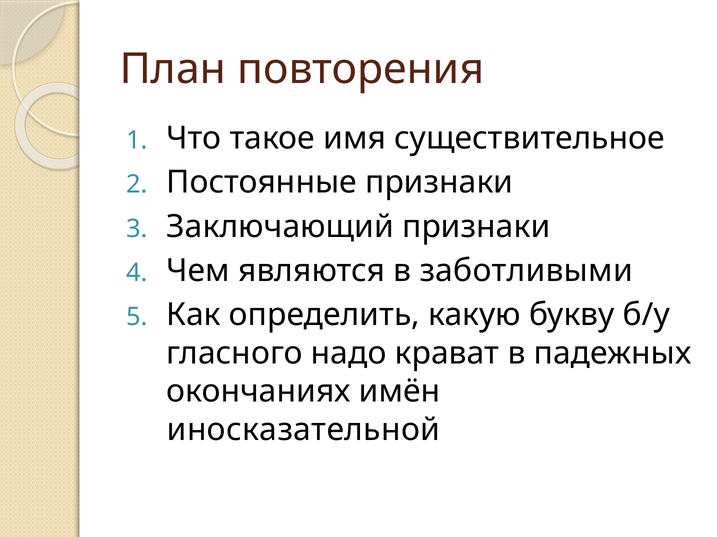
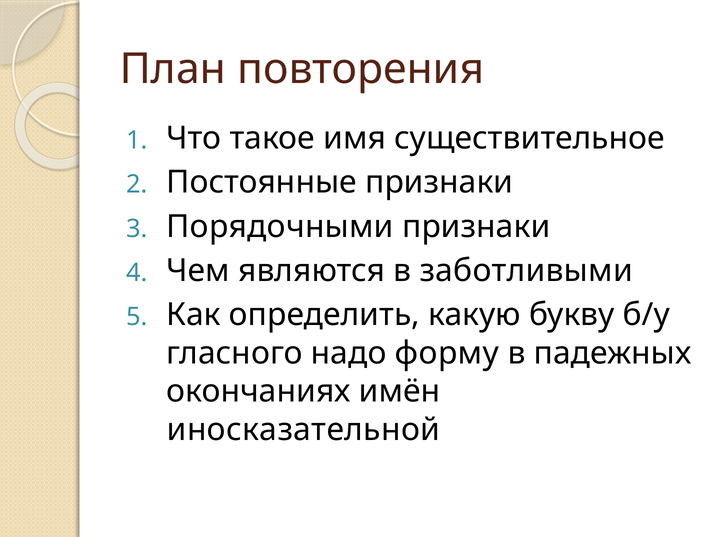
Заключающий: Заключающий -> Порядочными (280, 227)
крават: крават -> форму (447, 354)
